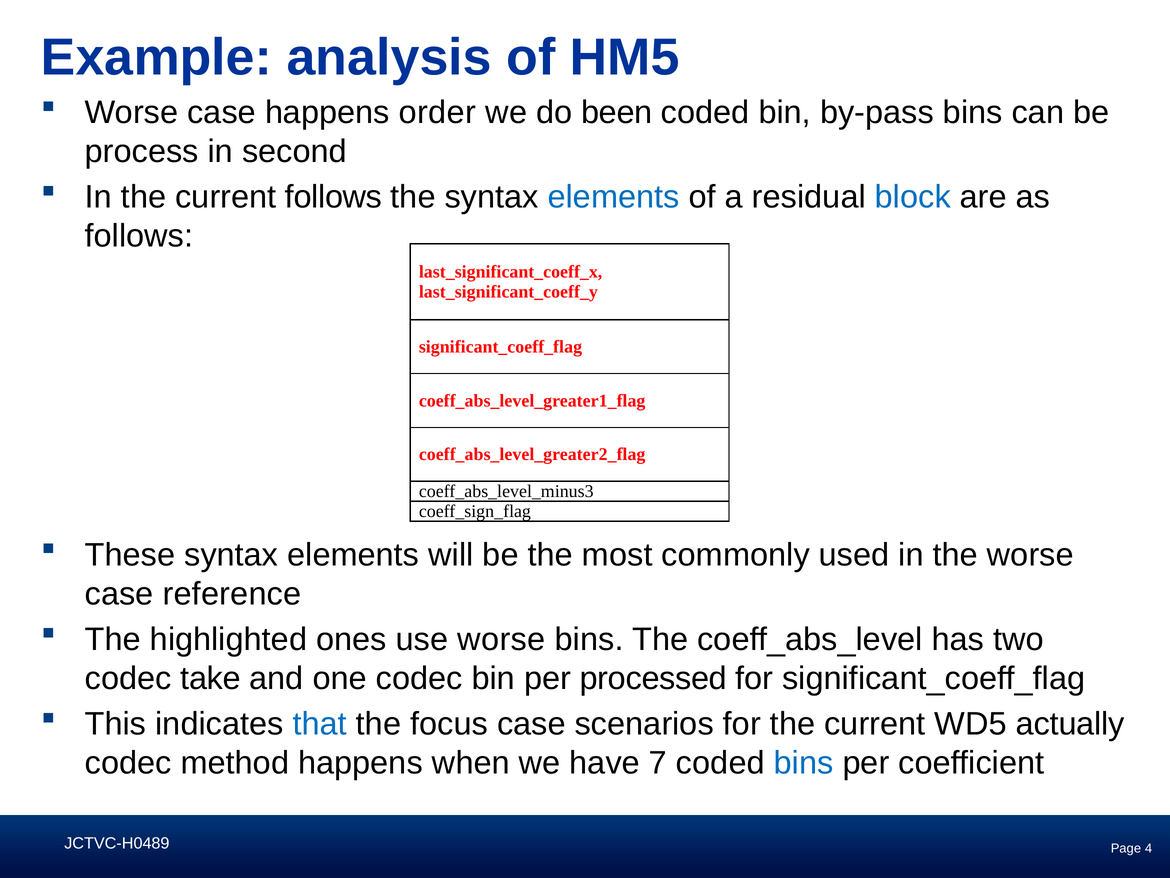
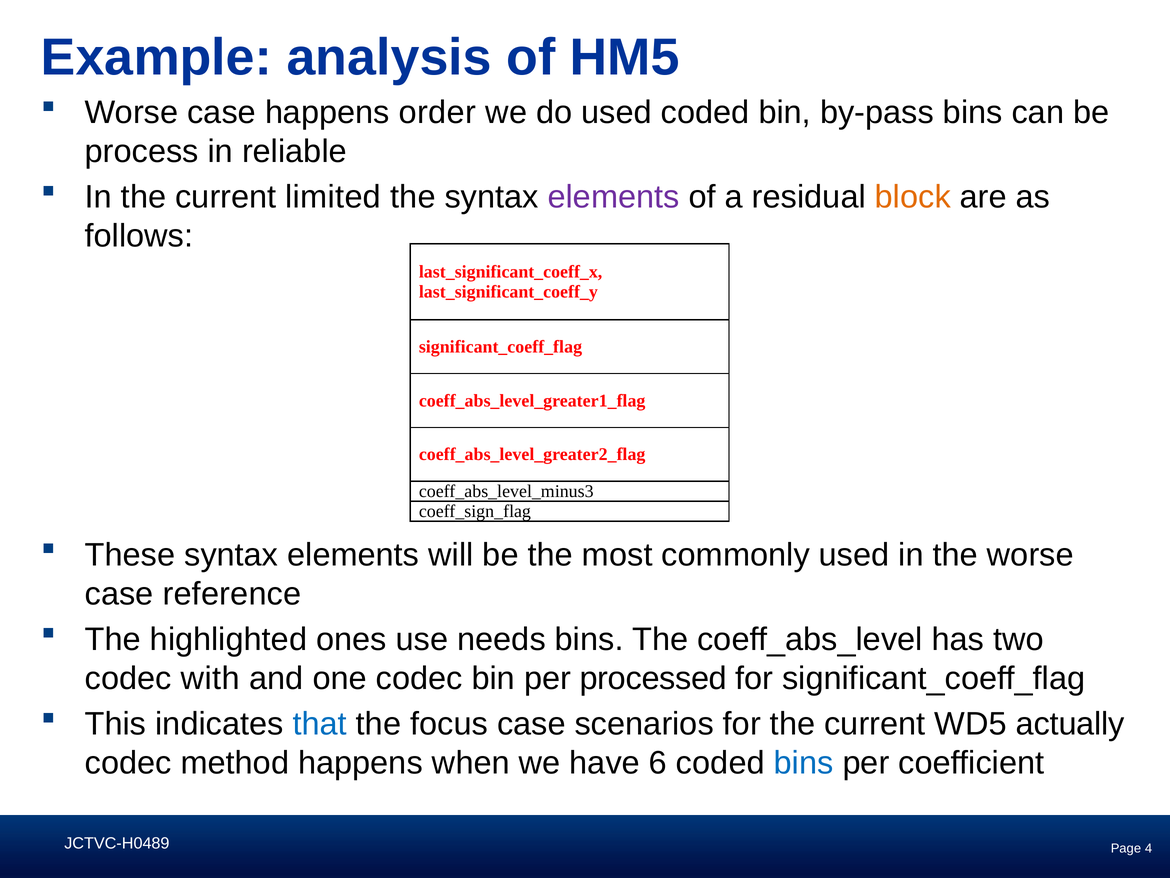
do been: been -> used (617, 112)
second: second -> reliable (294, 152)
current follows: follows -> limited (333, 197)
elements colour: blue -> purple (614, 197)
block colour: blue -> orange (913, 197)
use worse: worse -> needs (502, 639)
take: take -> with (210, 678)
7: 7 -> 6 (658, 763)
